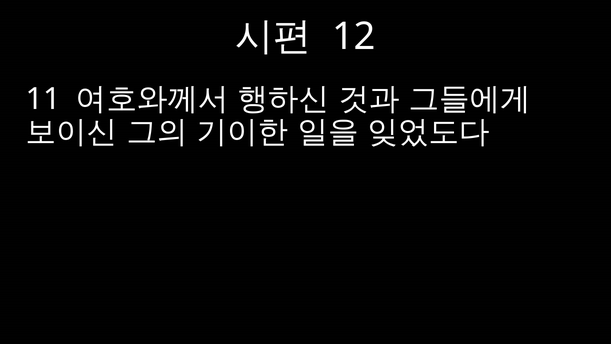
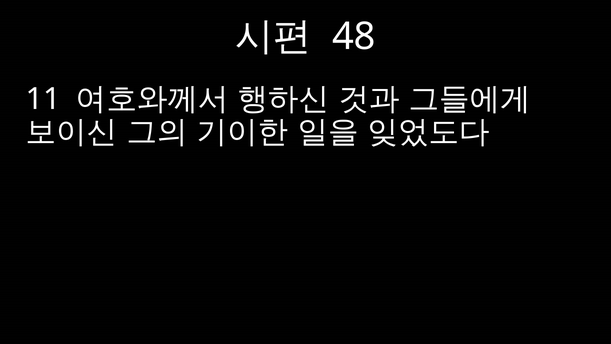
12: 12 -> 48 (354, 37)
